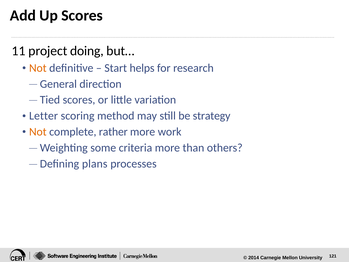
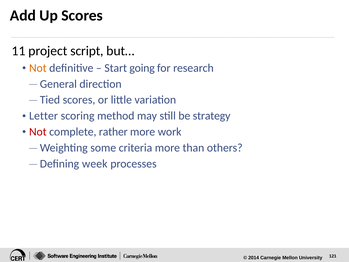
doing: doing -> script (87, 51)
helps: helps -> going (142, 68)
Not colour: orange -> red (38, 132)
plans: plans -> week (95, 164)
